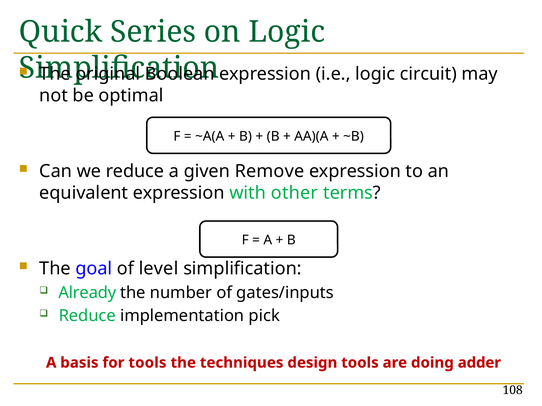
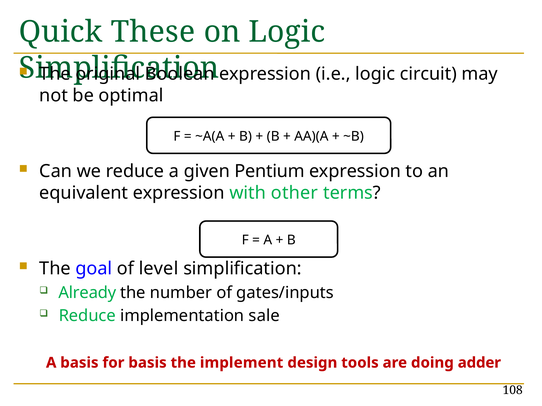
Series: Series -> These (153, 32)
Remove: Remove -> Pentium (270, 171)
pick: pick -> sale (264, 316)
for tools: tools -> basis (148, 363)
techniques: techniques -> implement (242, 363)
